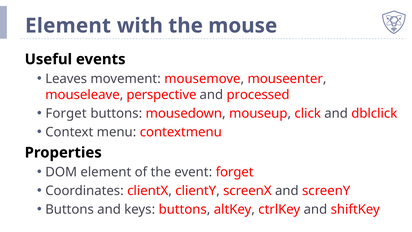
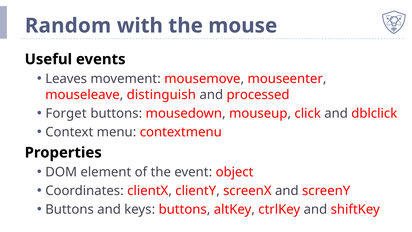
Element: Element -> Random (68, 26)
perspective: perspective -> distinguish (161, 95)
event forget: forget -> object (235, 172)
